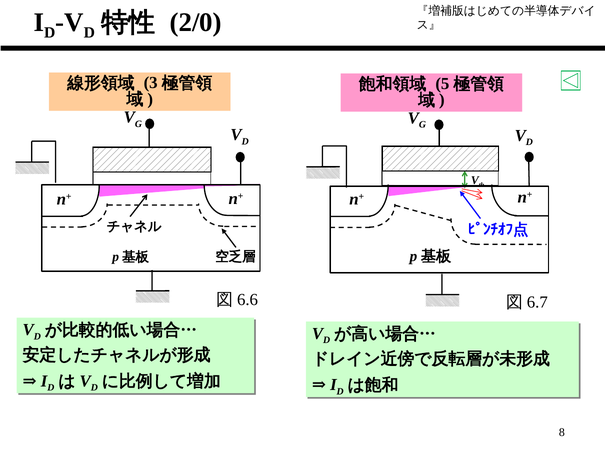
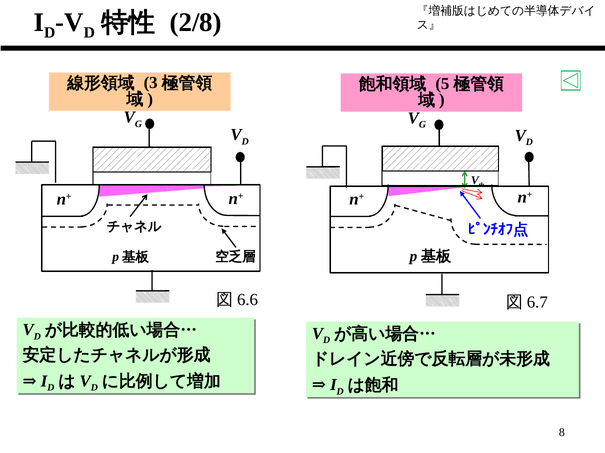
2/0: 2/0 -> 2/8 (196, 22)
